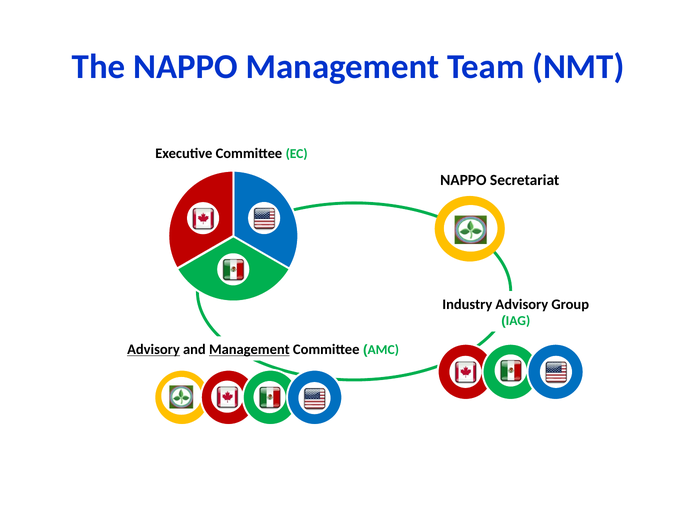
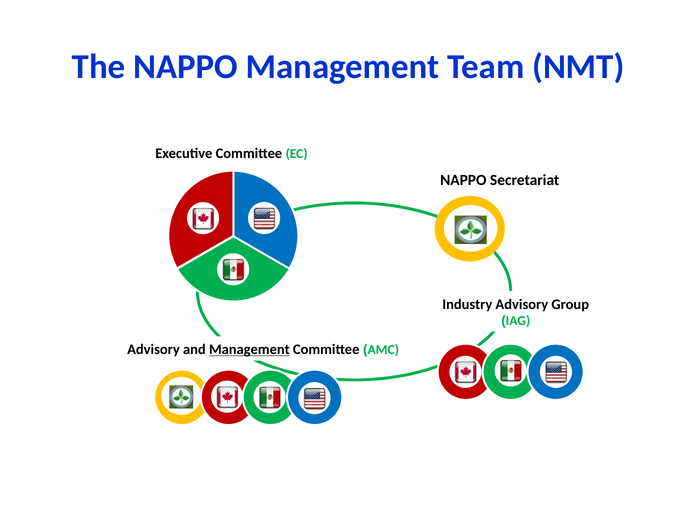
Advisory underline: present -> none (153, 349)
